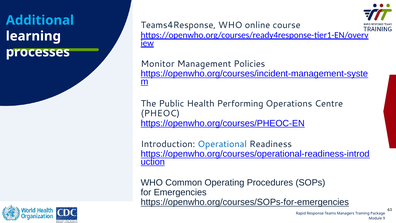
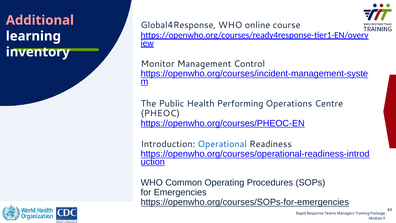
Additional colour: light blue -> pink (40, 20)
Teams4Response: Teams4Response -> Global4Response (178, 25)
processes: processes -> inventory (38, 52)
Policies: Policies -> Control (249, 64)
